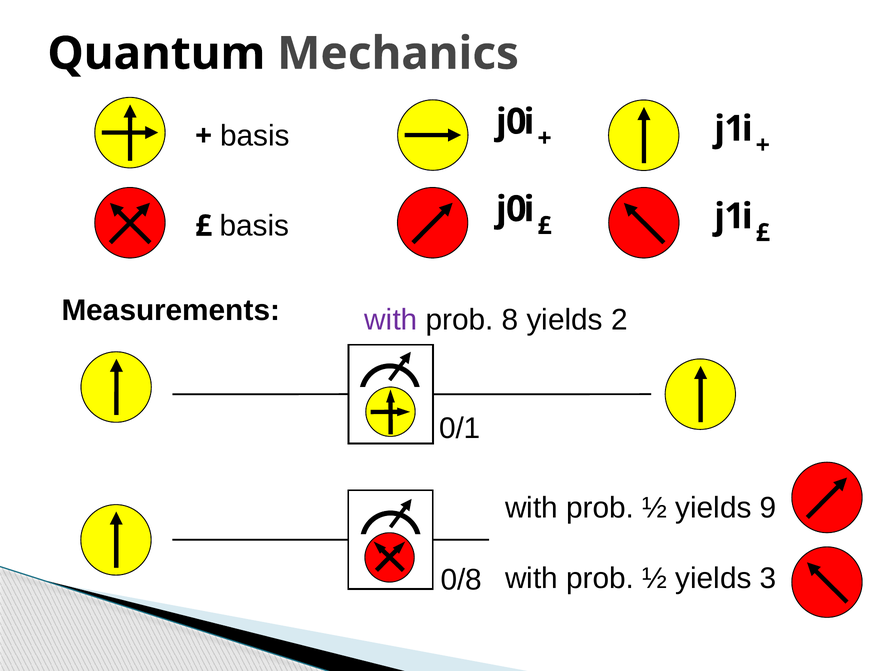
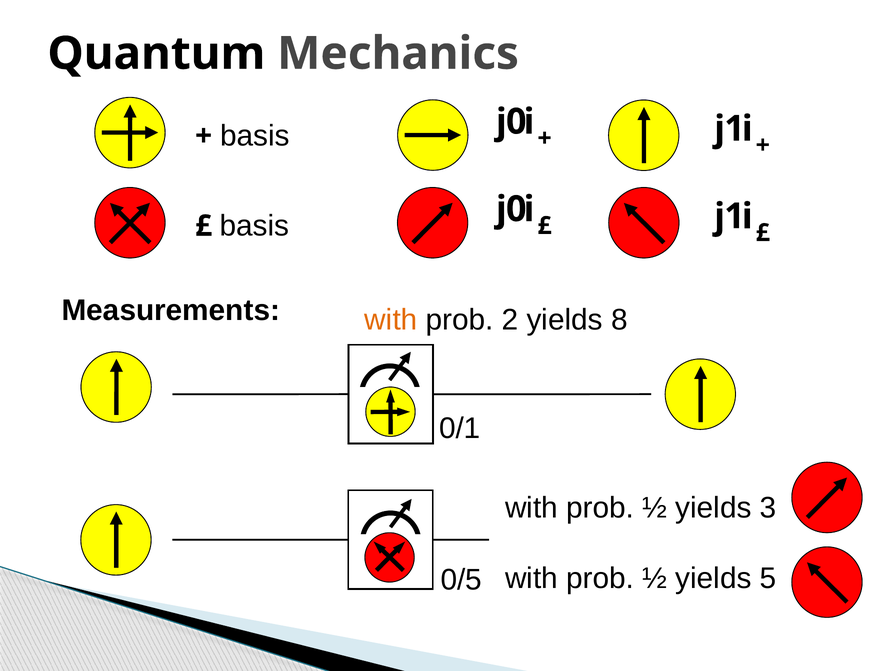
with colour: purple -> orange (391, 320)
8: 8 -> 2 (510, 320)
2: 2 -> 8 (619, 320)
9: 9 -> 3 (768, 507)
3: 3 -> 5 (768, 578)
0/8: 0/8 -> 0/5 (461, 579)
